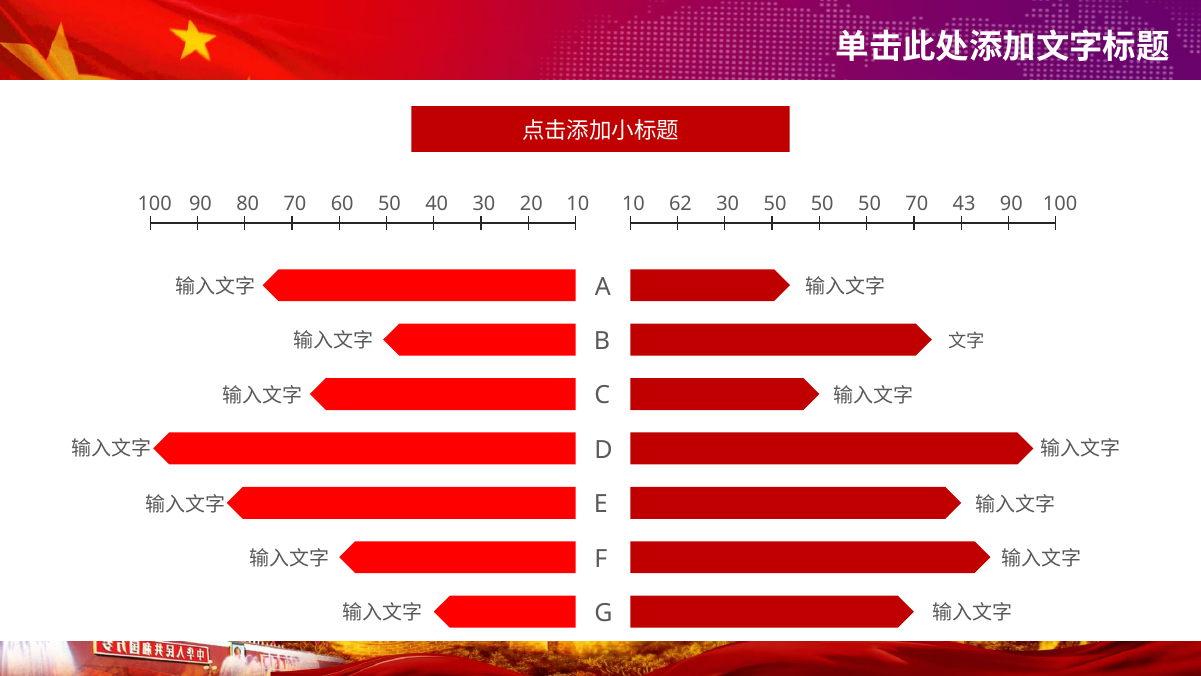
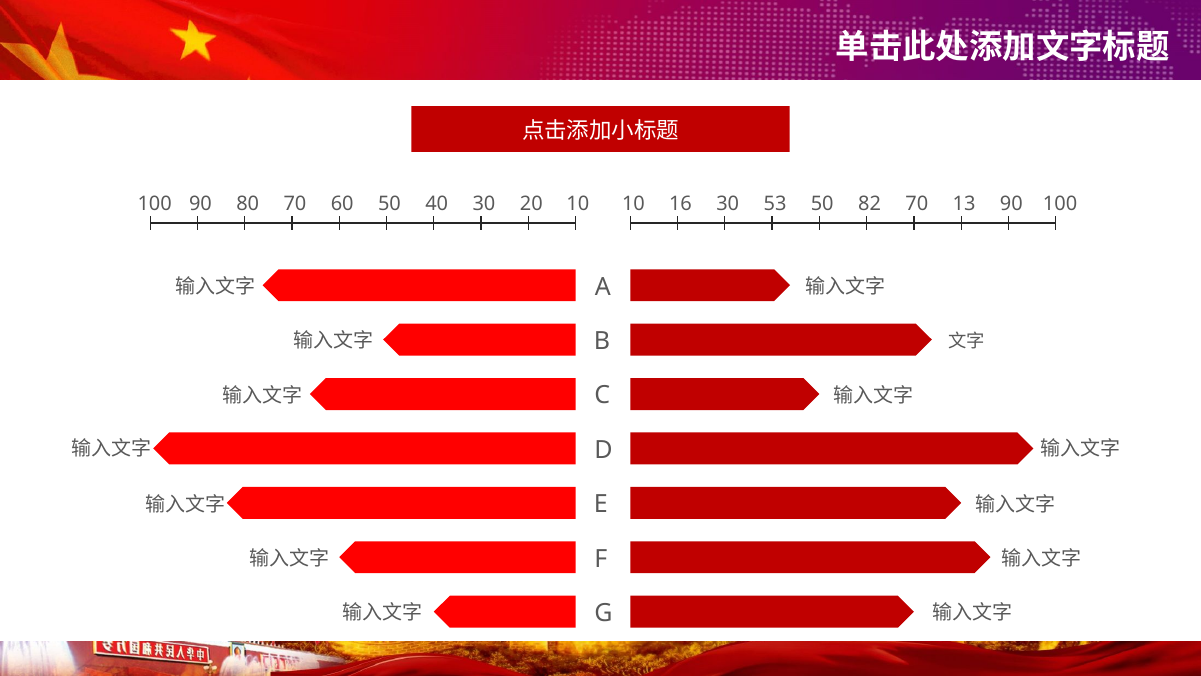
62: 62 -> 16 (680, 204)
30 50: 50 -> 53 (775, 204)
50: 50 -> 82 (870, 204)
43: 43 -> 13 (964, 204)
